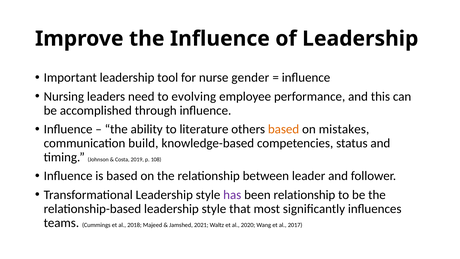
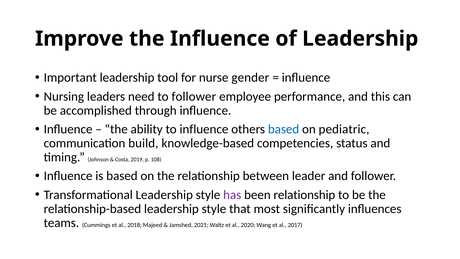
to evolving: evolving -> follower (194, 96)
to literature: literature -> influence (204, 129)
based colour: orange -> blue (284, 129)
mistakes: mistakes -> pediatric (344, 129)
